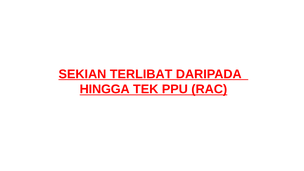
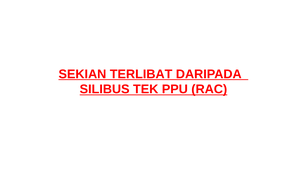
HINGGA: HINGGA -> SILIBUS (105, 89)
